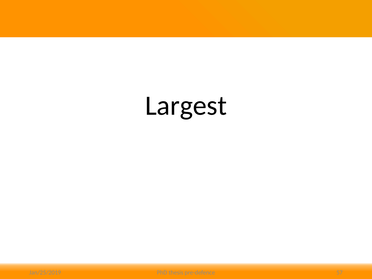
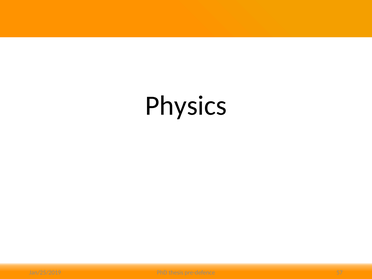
Largest: Largest -> Physics (186, 106)
